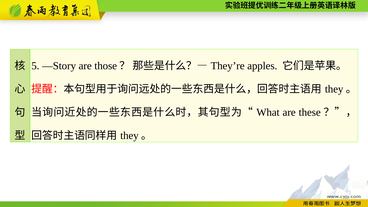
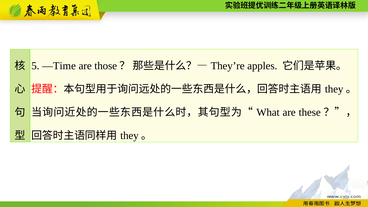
—Story: —Story -> —Time (59, 66)
